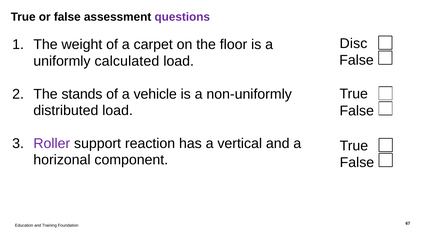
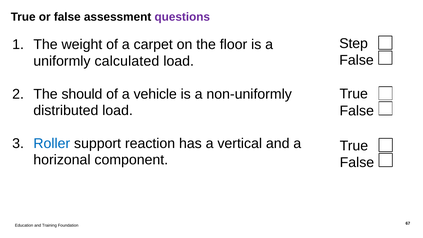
Disc: Disc -> Step (354, 43)
stands: stands -> should (82, 94)
Roller colour: purple -> blue (52, 143)
